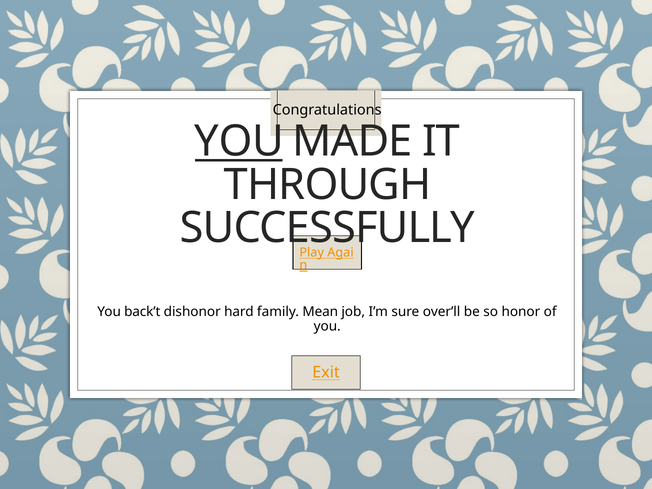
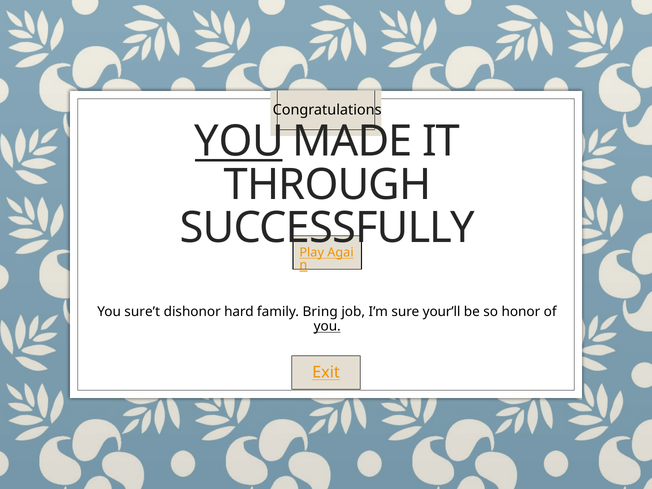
back’t: back’t -> sure’t (142, 312)
Mean: Mean -> Bring (320, 312)
over’ll: over’ll -> your’ll (442, 312)
you underline: none -> present (327, 326)
